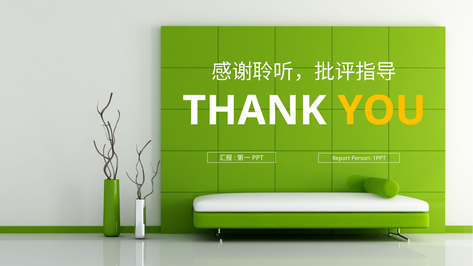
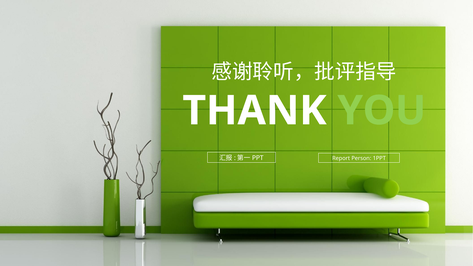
YOU colour: yellow -> light green (382, 111)
